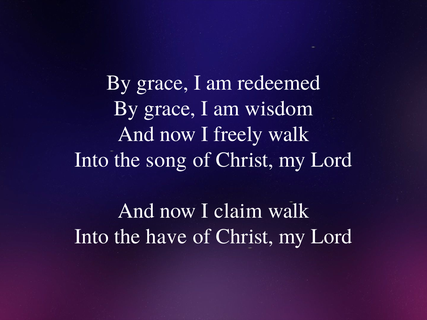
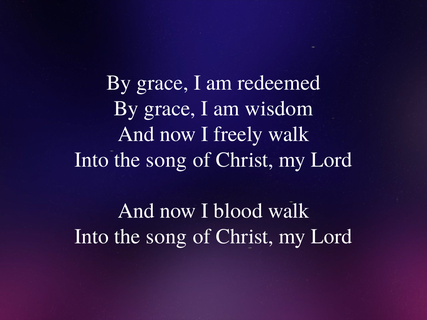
claim: claim -> blood (238, 211)
have: have -> song (166, 237)
